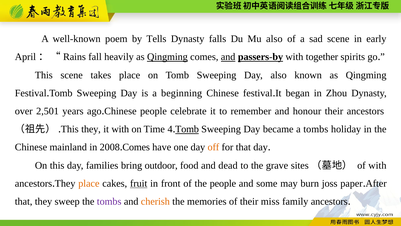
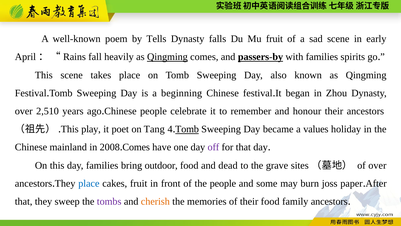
Mu also: also -> fruit (274, 39)
and underline: present -> none (228, 57)
with together: together -> families (322, 57)
2,501: 2,501 -> 2,510 (48, 111)
This they: they -> play (91, 129)
it with: with -> poet (120, 129)
Time: Time -> Tang (154, 129)
a tombs: tombs -> values (316, 129)
off colour: orange -> purple (213, 147)
of with: with -> over (377, 165)
place colour: orange -> blue (89, 183)
fruit underline: present -> none (139, 183)
their miss: miss -> food (270, 201)
